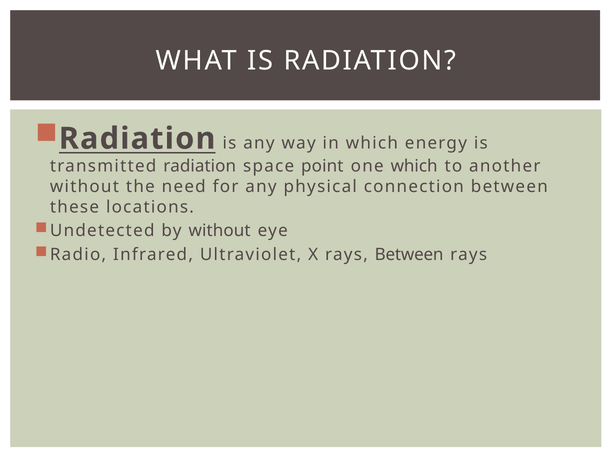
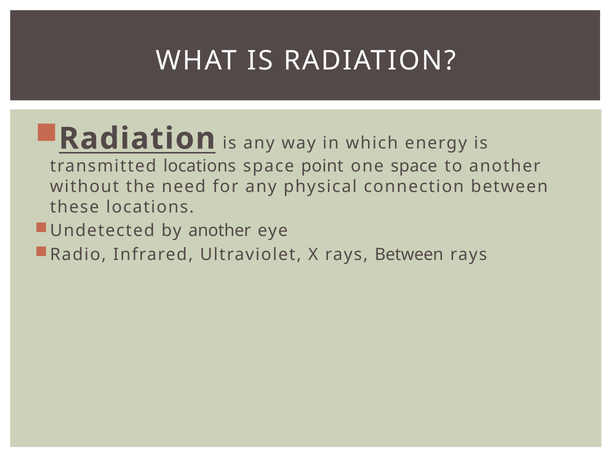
transmitted radiation: radiation -> locations (200, 166)
one which: which -> space (414, 166)
by without: without -> another (220, 231)
